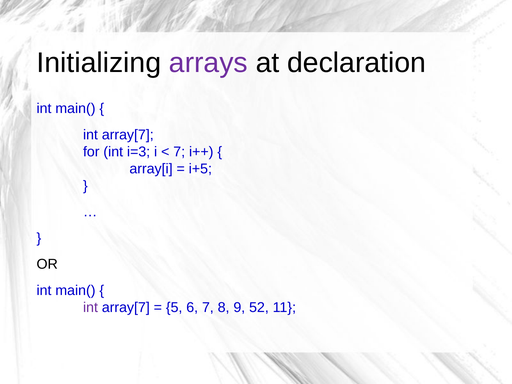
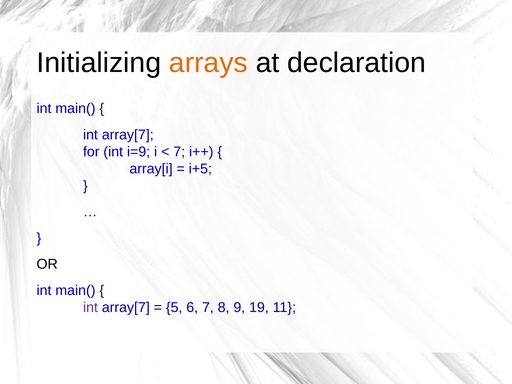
arrays colour: purple -> orange (208, 63)
i=3: i=3 -> i=9 (139, 152)
52: 52 -> 19 (259, 307)
